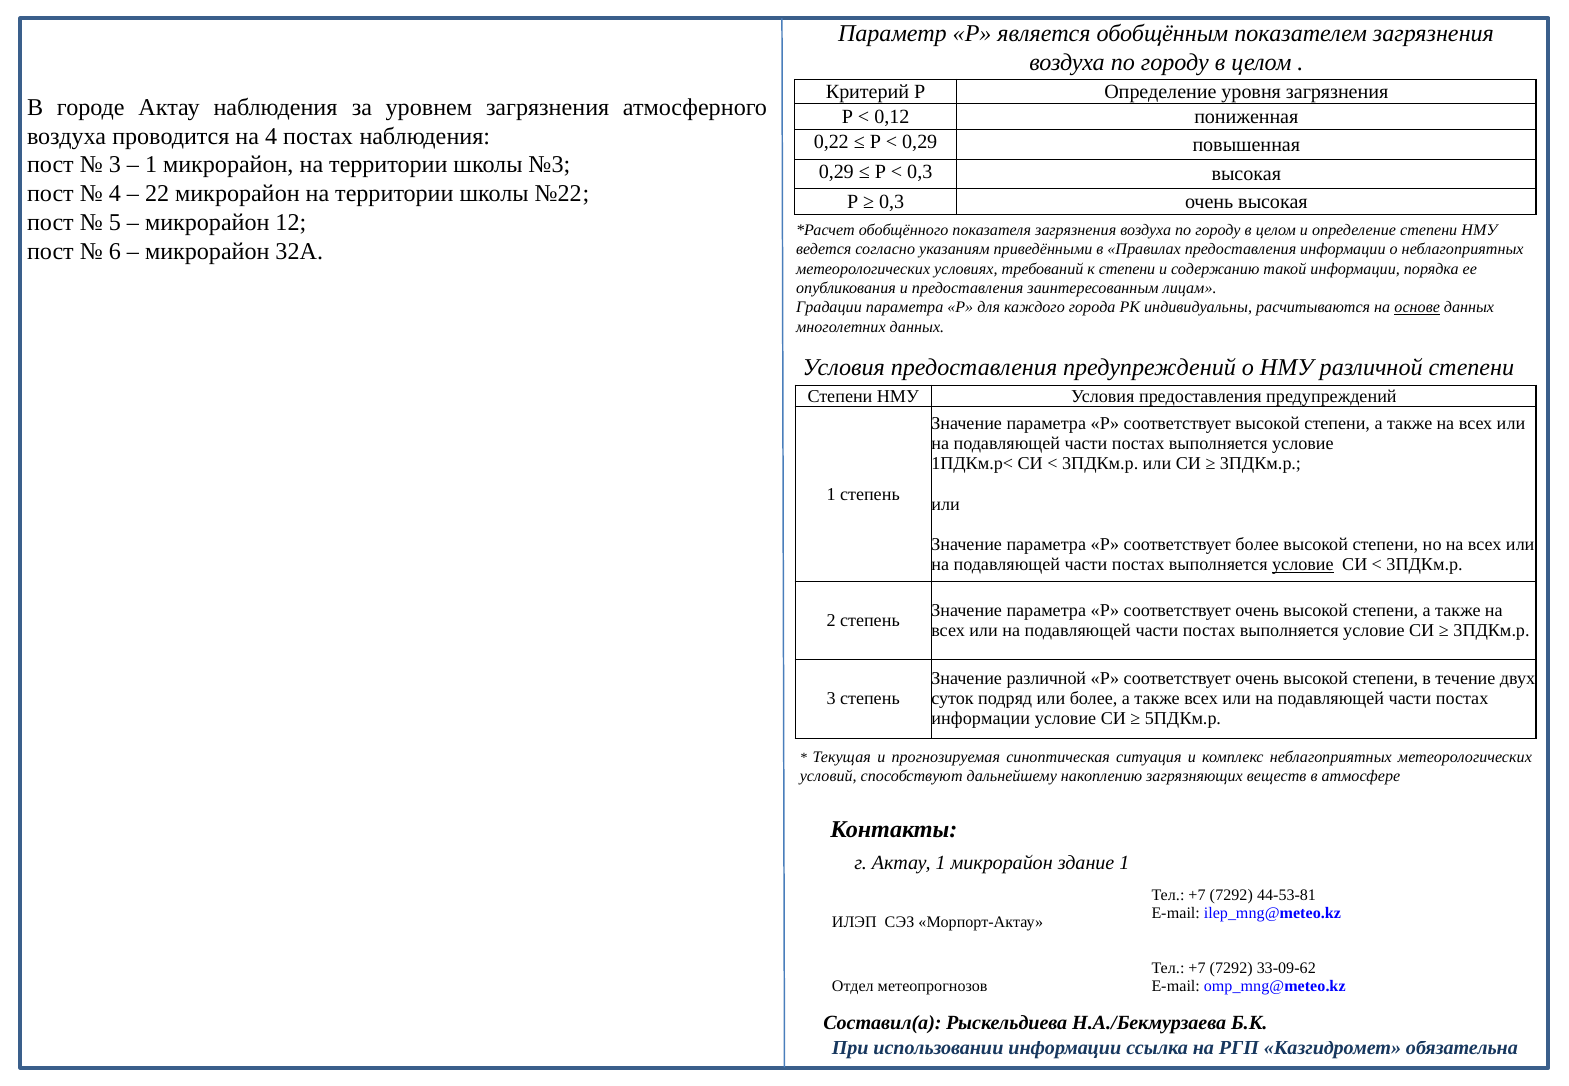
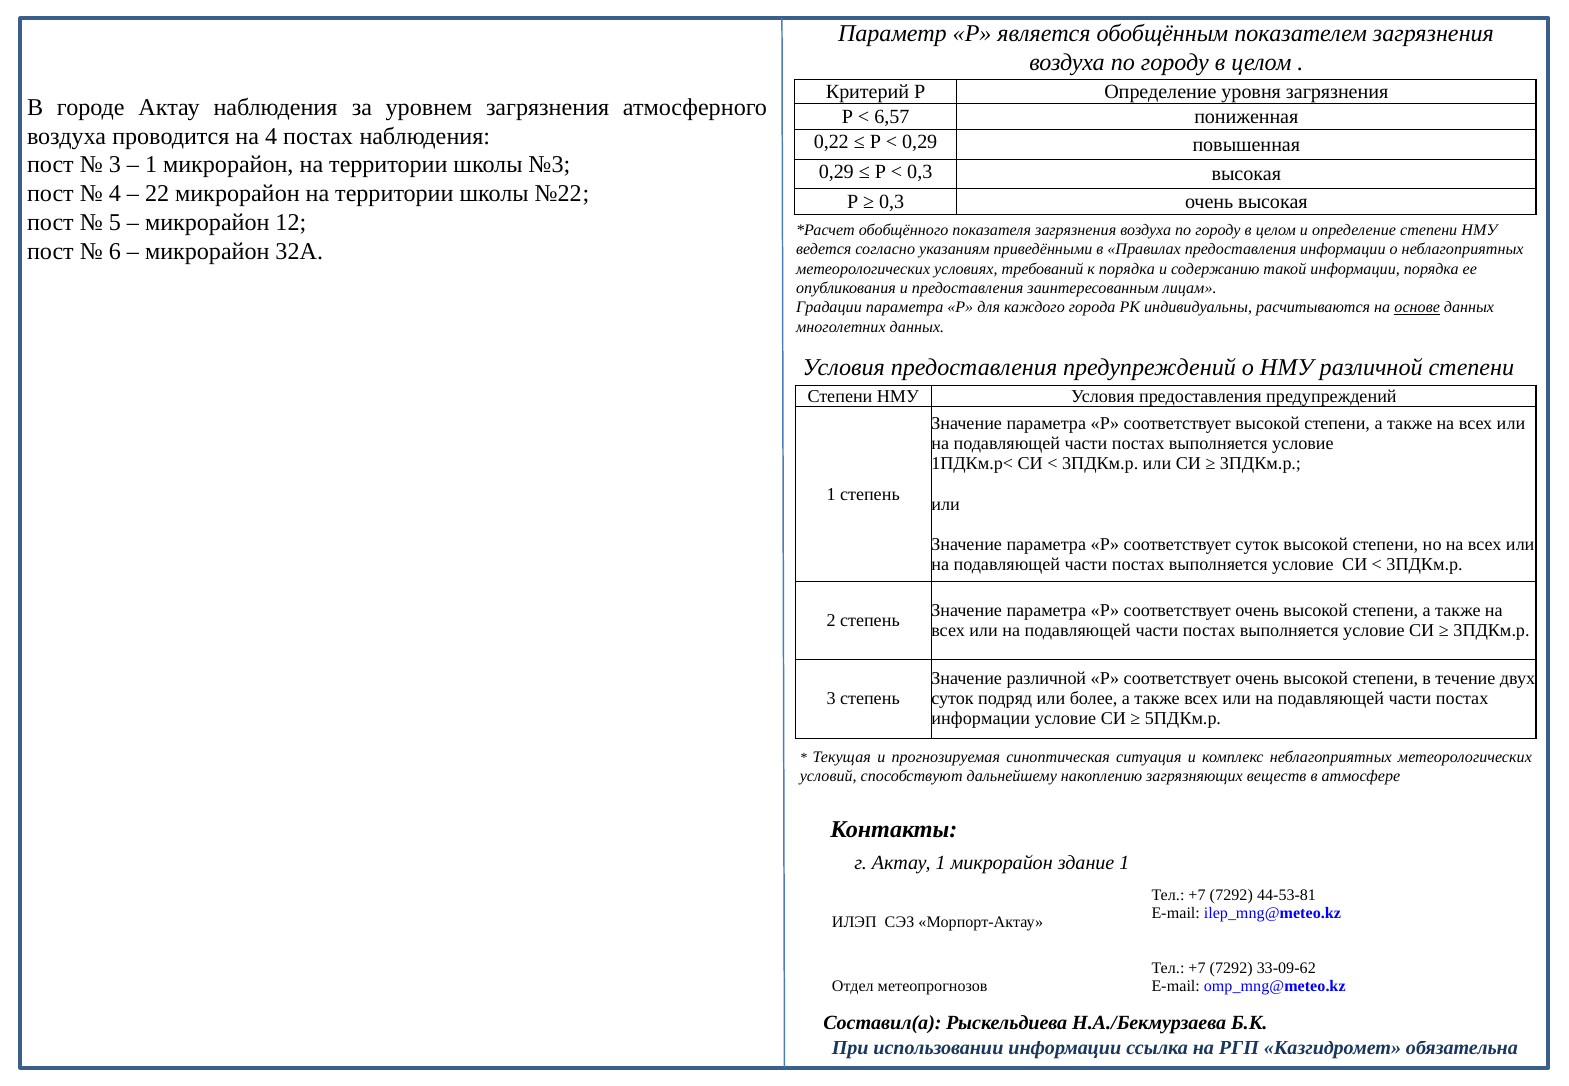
0,12: 0,12 -> 6,57 (892, 116)
к степени: степени -> порядка (1127, 269)
соответствует более: более -> суток (1257, 544)
условие underline: present -> none (1303, 564)
